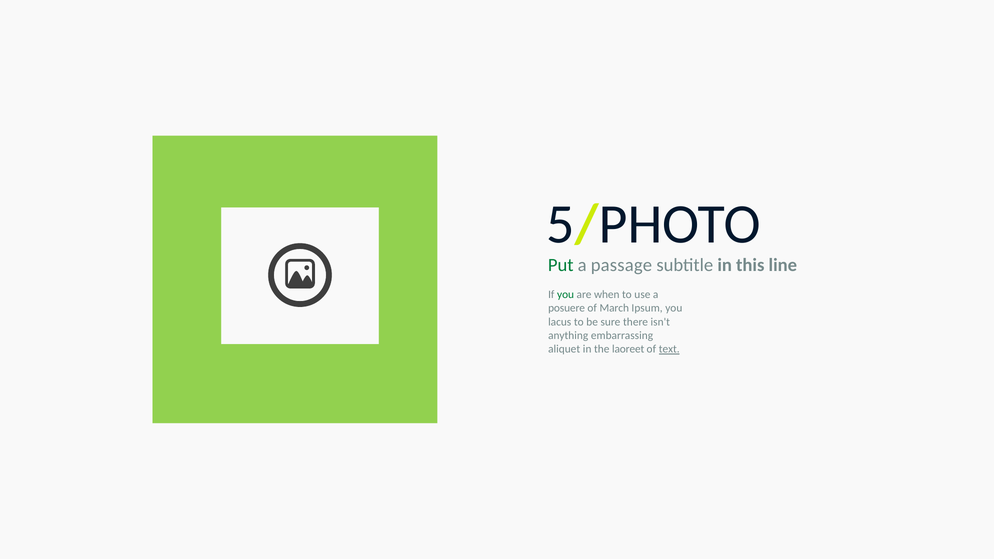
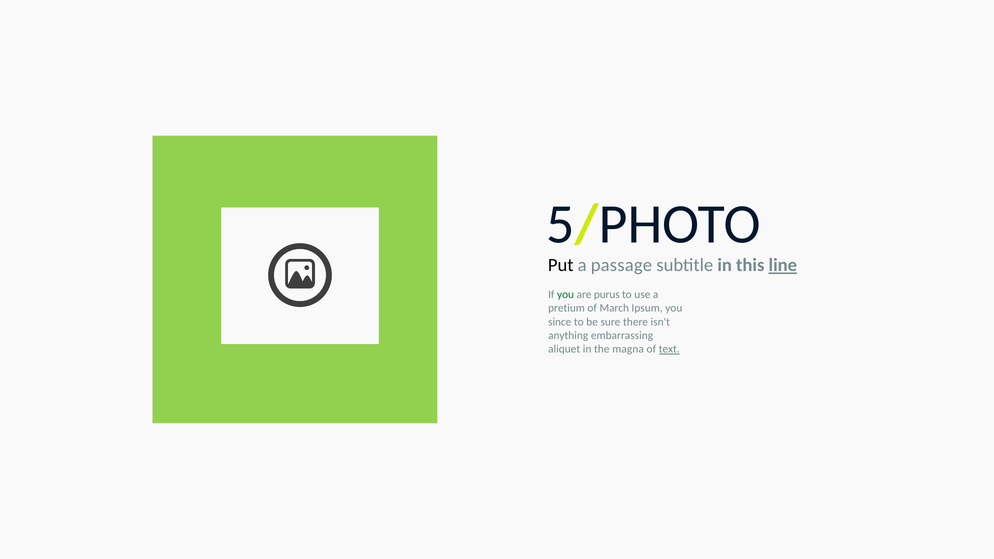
Put colour: green -> black (561, 265)
line underline: none -> present (783, 265)
when: when -> purus (607, 295)
posuere: posuere -> pretium (567, 308)
lacus: lacus -> since (560, 322)
laoreet: laoreet -> magna (628, 349)
